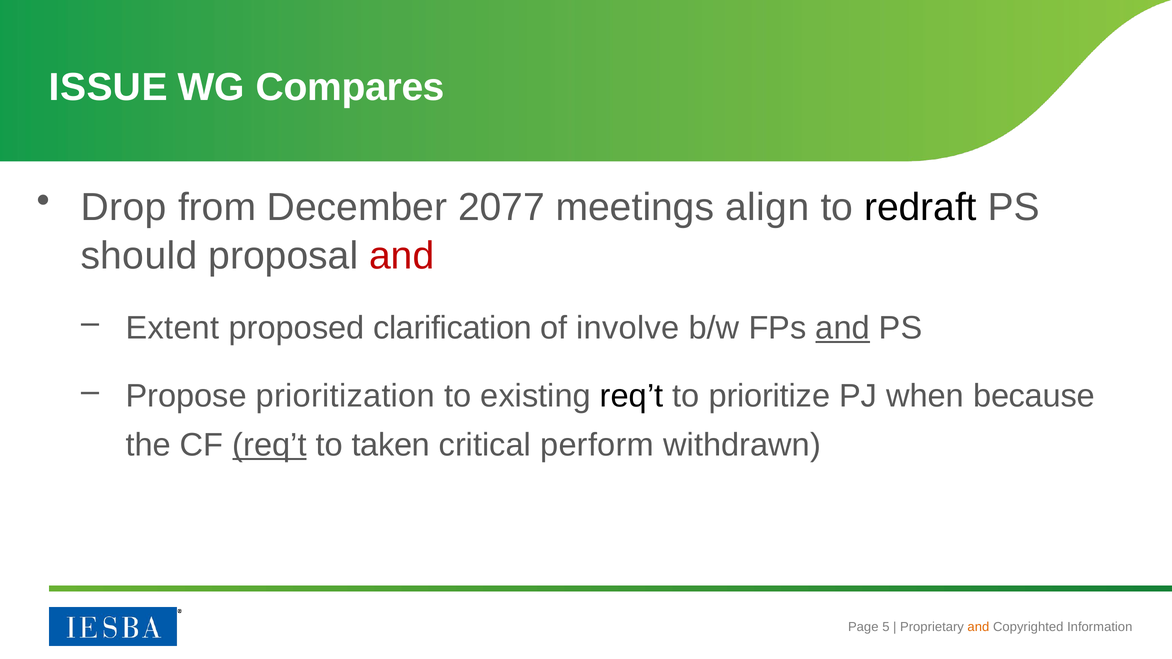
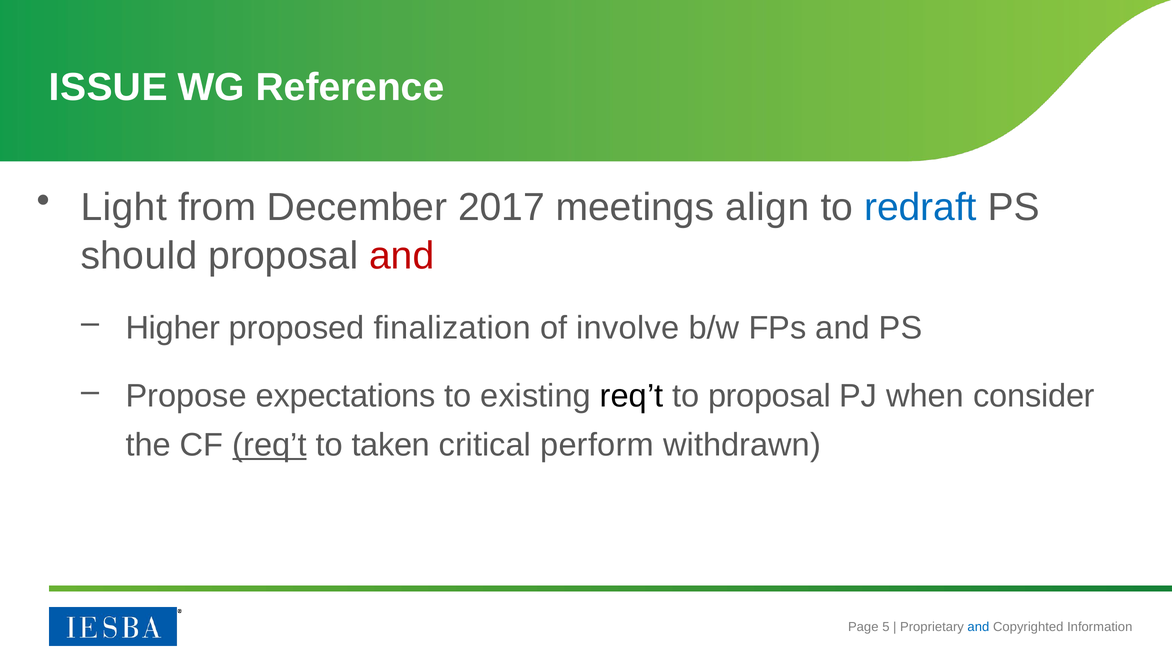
Compares: Compares -> Reference (350, 88)
Drop: Drop -> Light (124, 207)
2077: 2077 -> 2017 (501, 207)
redraft colour: black -> blue (920, 207)
Extent: Extent -> Higher (173, 328)
clarification: clarification -> finalization (452, 328)
and underline: present -> none (843, 328)
prioritization: prioritization -> expectations (346, 396)
to prioritize: prioritize -> proposal (769, 396)
because: because -> consider (1034, 396)
and colour: orange -> blue (978, 627)
